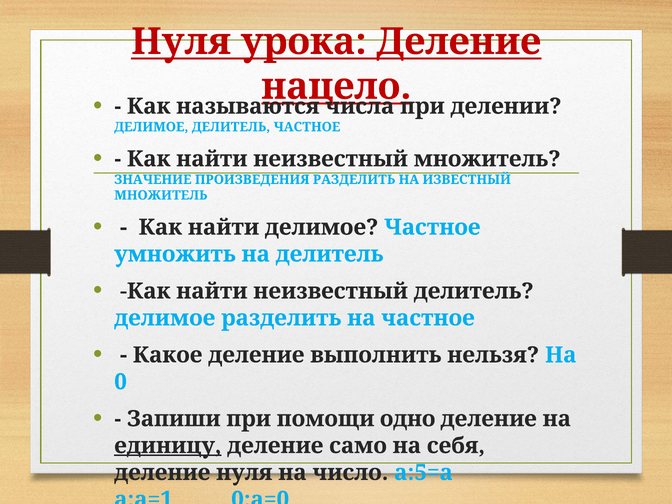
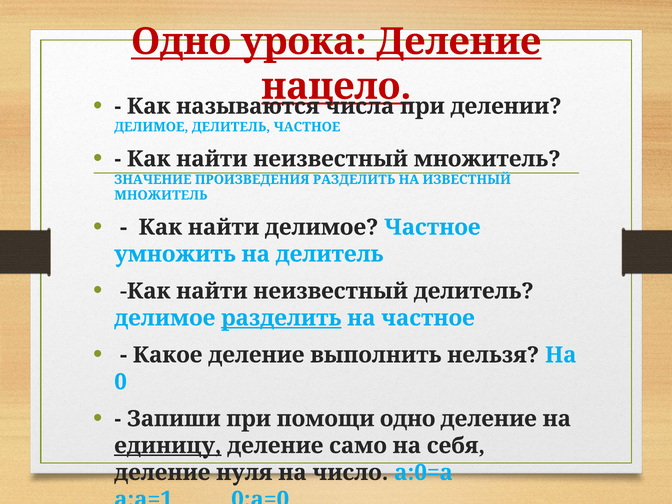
Нуля: Нуля -> Одно (181, 42)
разделить underline: none -> present (281, 318)
а:5=а: а:5=а -> а:0=а (424, 473)
